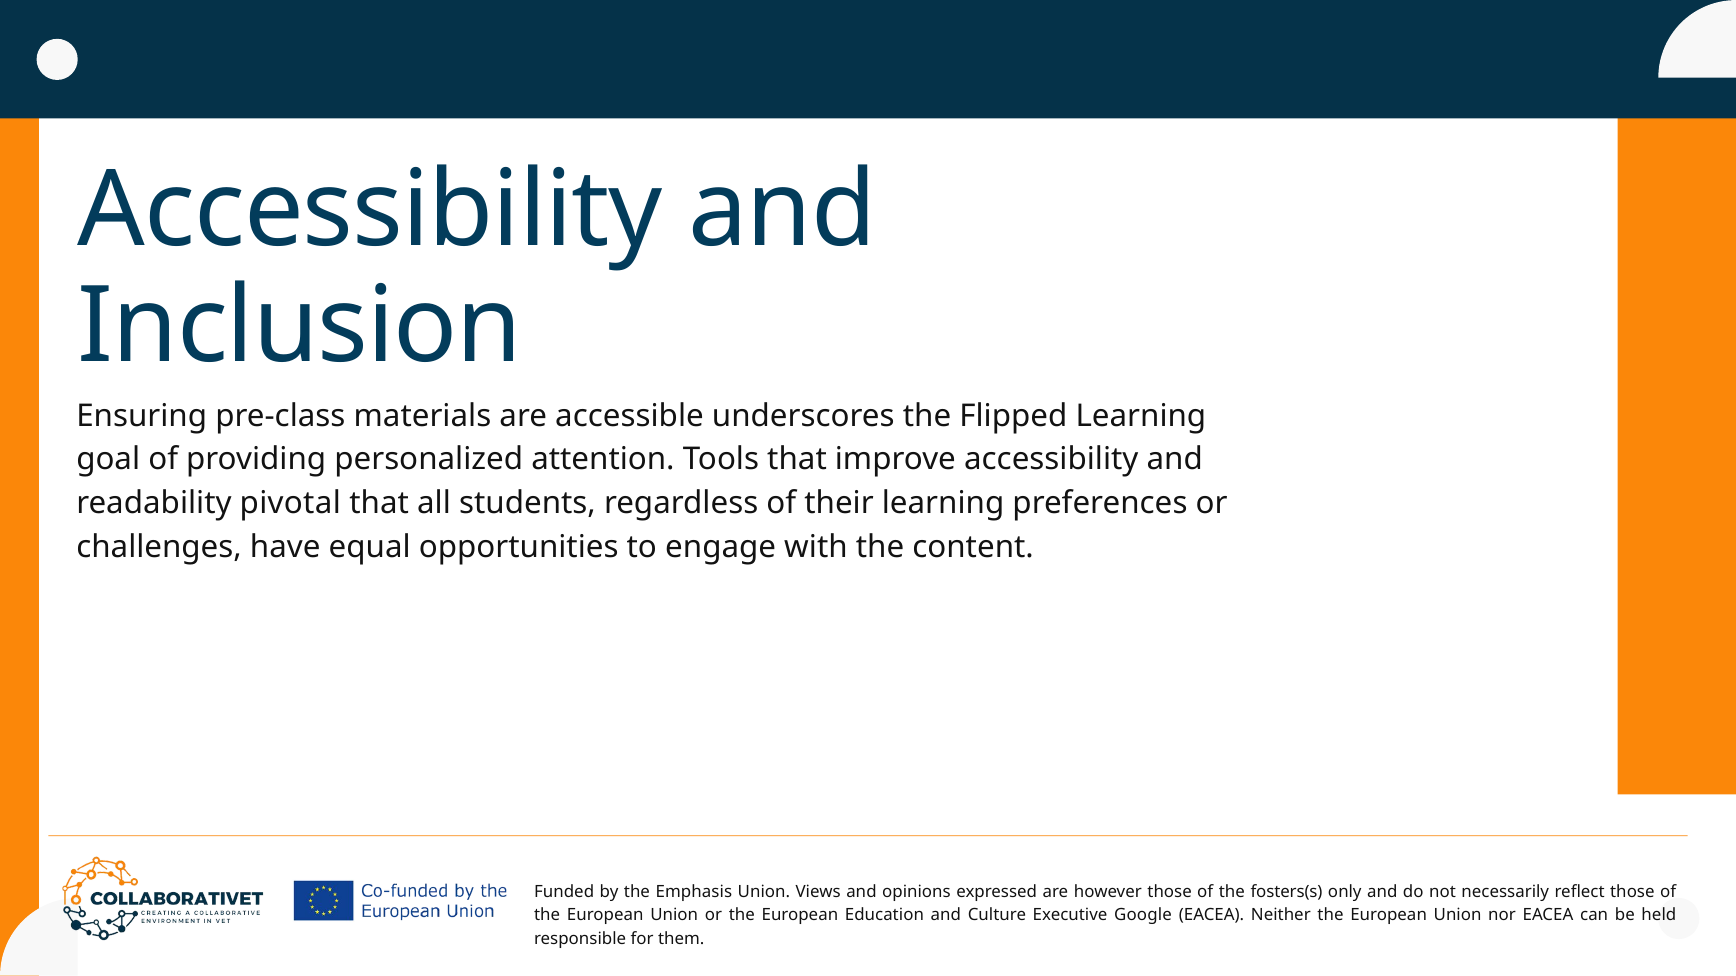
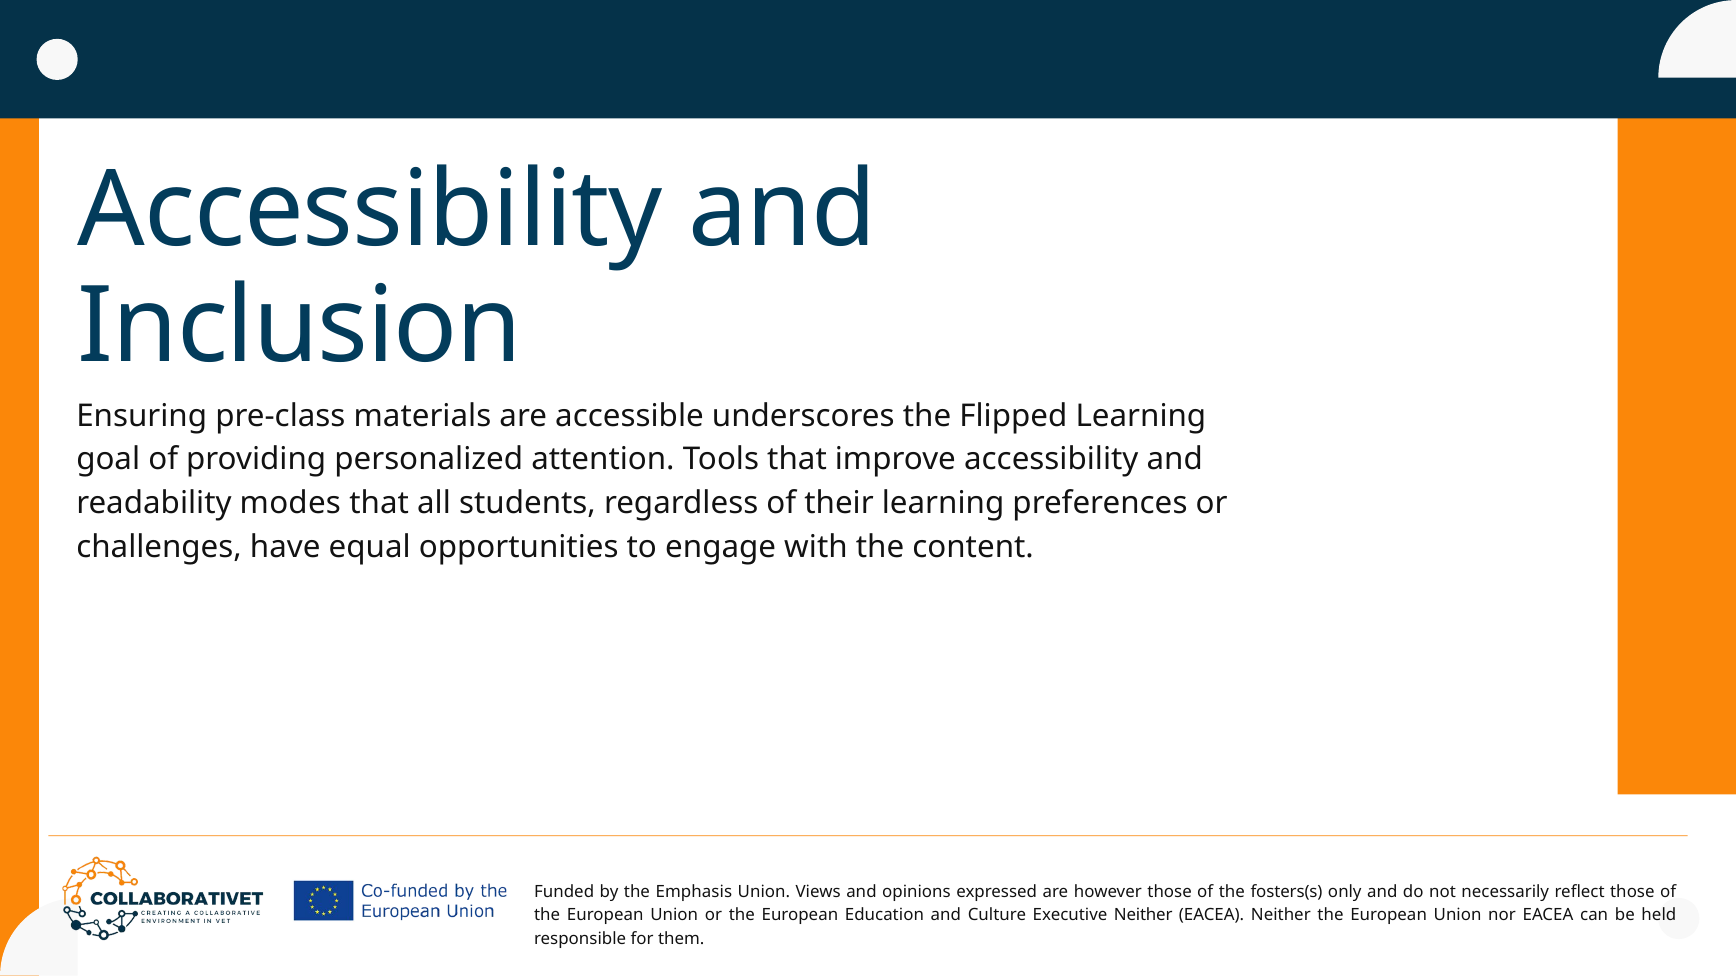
pivotal: pivotal -> modes (290, 504)
Executive Google: Google -> Neither (1143, 916)
